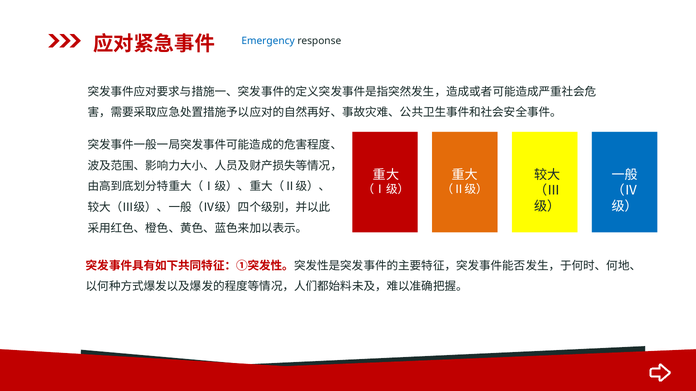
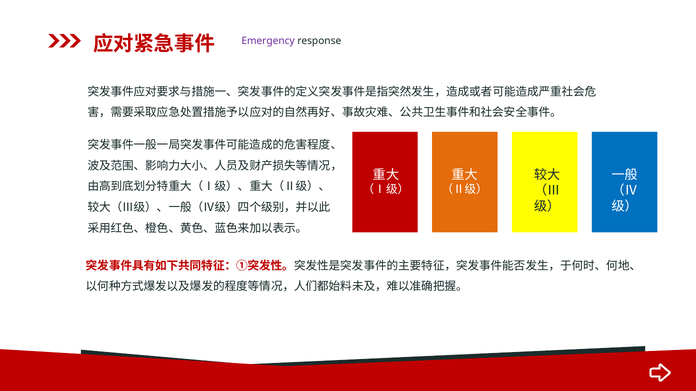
Emergency colour: blue -> purple (268, 41)
